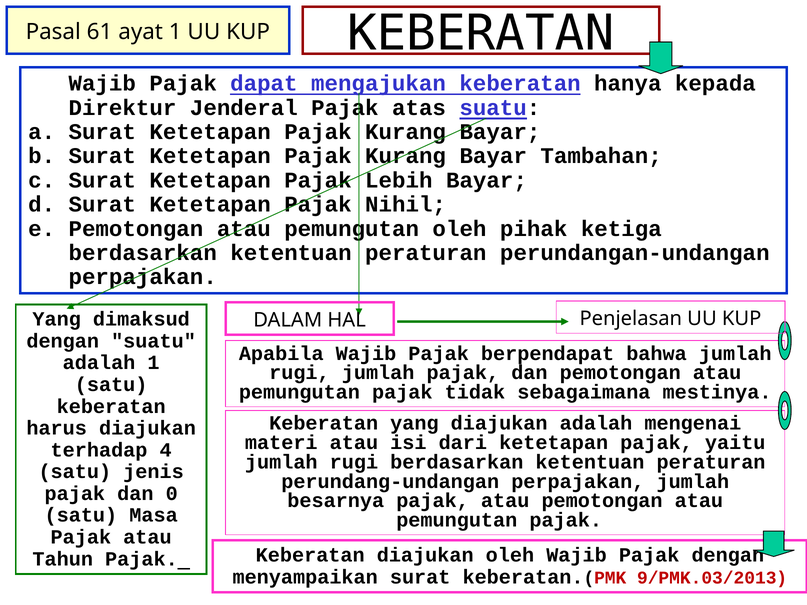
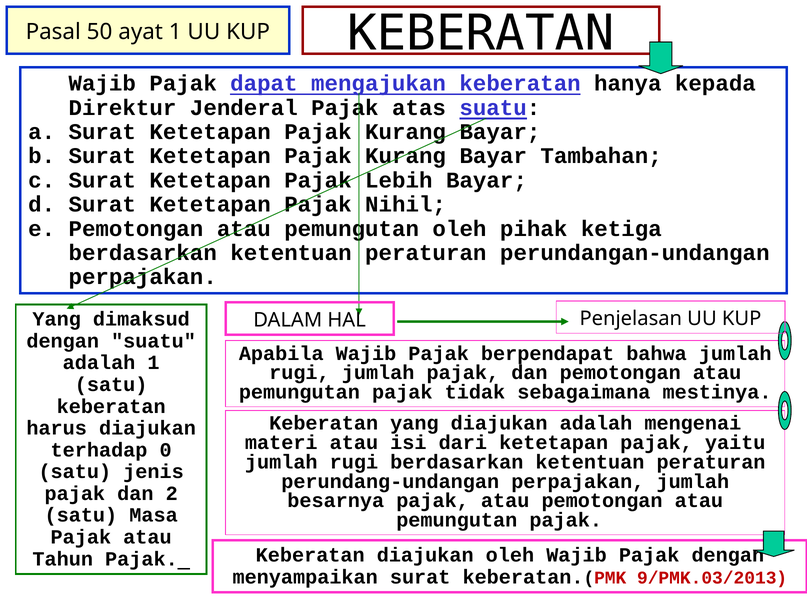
61: 61 -> 50 (100, 32)
4: 4 -> 0 (166, 450)
0: 0 -> 2 (172, 494)
